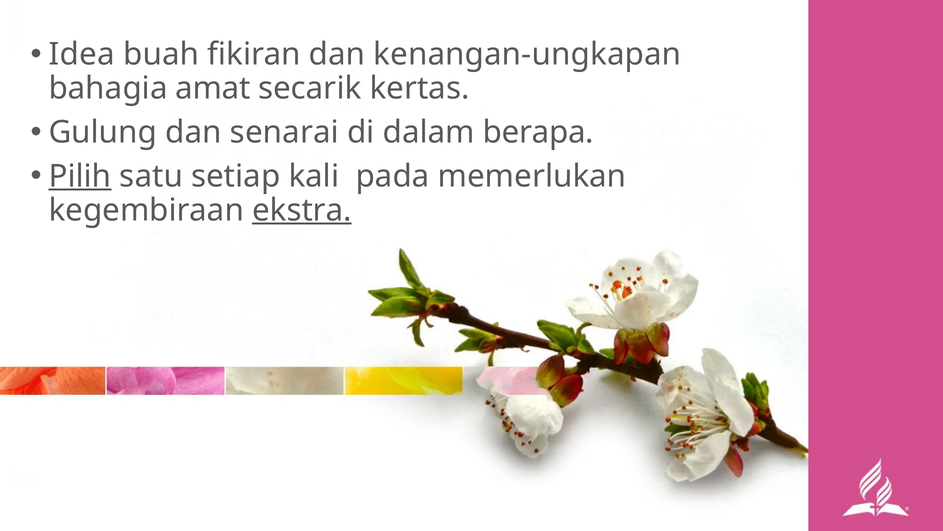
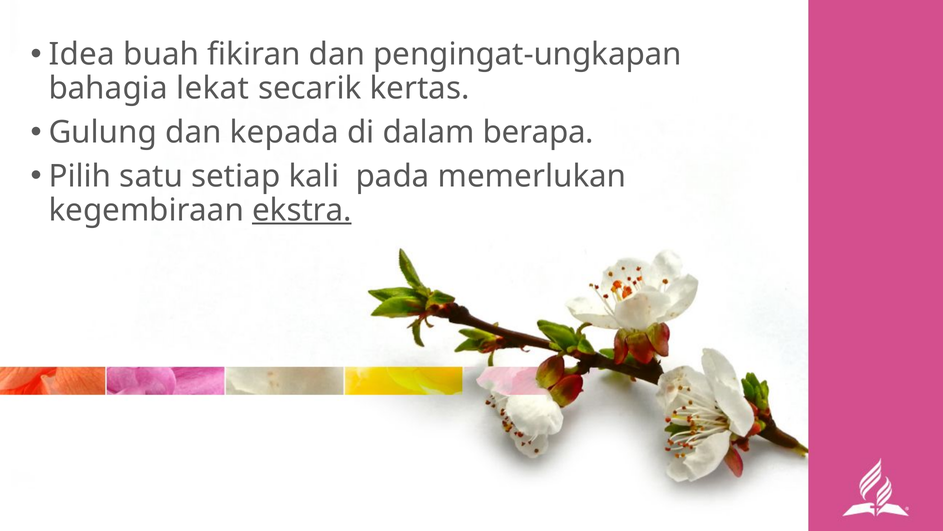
kenangan-ungkapan: kenangan-ungkapan -> pengingat-ungkapan (527, 54)
amat: amat -> lekat (213, 88)
senarai: senarai -> kepada (284, 132)
Pilih underline: present -> none (80, 176)
